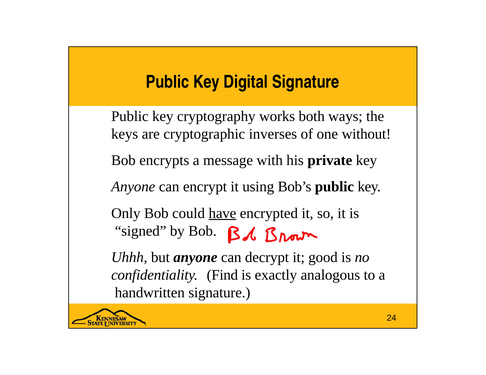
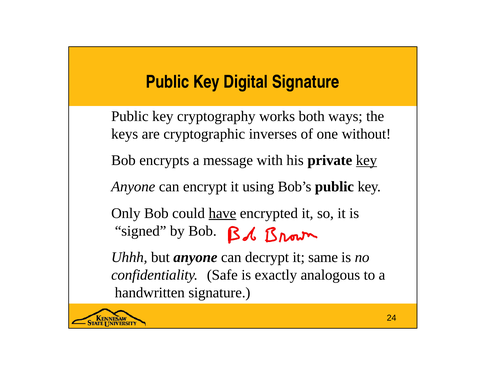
key underline: none -> present (366, 161)
good: good -> same (323, 258)
Find: Find -> Safe (222, 275)
